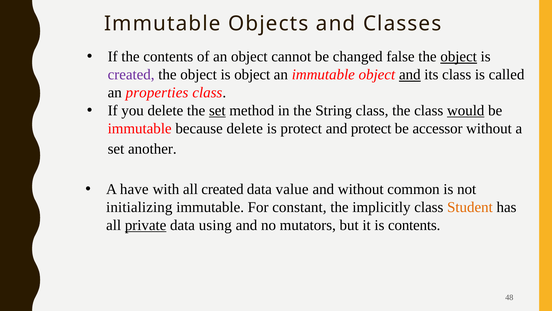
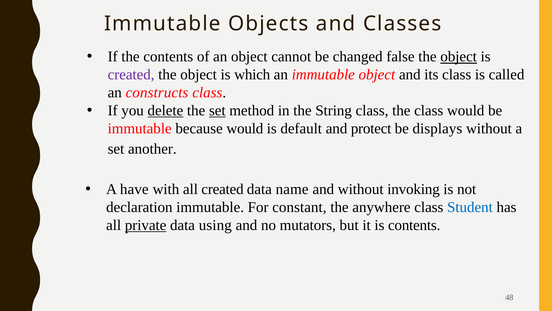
is object: object -> which (252, 75)
and underline: present -> none (410, 75)
properties: properties -> constructs (157, 92)
delete underline: none -> present (165, 110)
would underline: present -> none (466, 110)
because delete: delete -> would (245, 128)
is protect: protect -> default (301, 128)
accessor: accessor -> displays (437, 128)
value: value -> name (292, 189)
common: common -> invoking (414, 189)
initializing: initializing -> declaration (139, 207)
implicitly: implicitly -> anywhere (381, 207)
Student colour: orange -> blue (470, 207)
